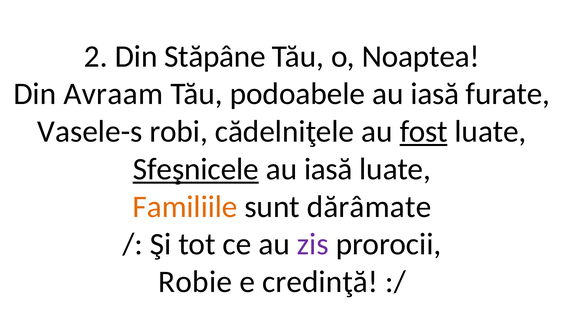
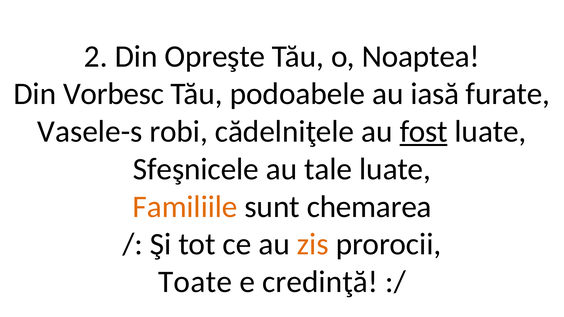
Stăpâne: Stăpâne -> Opreşte (215, 56)
Avraam: Avraam -> Vorbesc (114, 94)
Sfeşnicele underline: present -> none (196, 169)
iasă: iasă -> tale (328, 169)
dărâmate: dărâmate -> chemarea (369, 207)
zis colour: purple -> orange (313, 244)
Robie: Robie -> Toate (195, 282)
